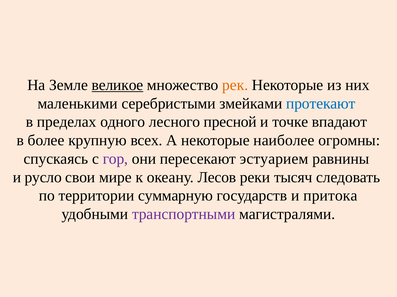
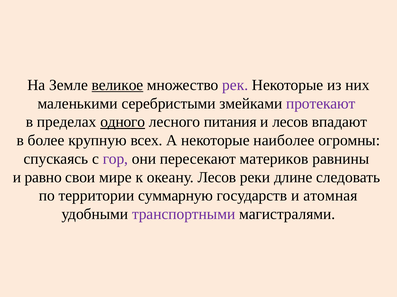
рек colour: orange -> purple (235, 85)
протекают colour: blue -> purple (321, 104)
одного underline: none -> present (123, 122)
пресной: пресной -> питания (230, 122)
и точке: точке -> лесов (290, 122)
эстуарием: эстуарием -> материков (274, 159)
русло: русло -> равно (43, 178)
тысяч: тысяч -> длине (293, 178)
притока: притока -> атомная (330, 196)
